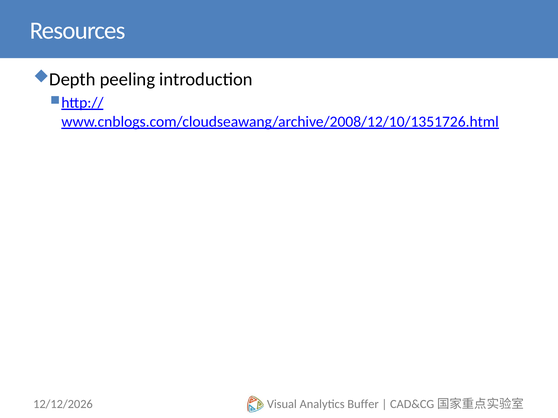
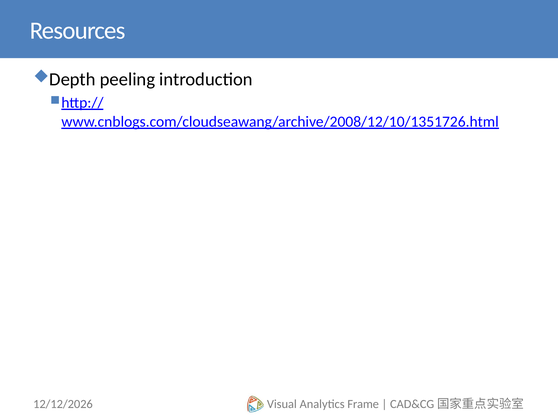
Buffer: Buffer -> Frame (363, 405)
